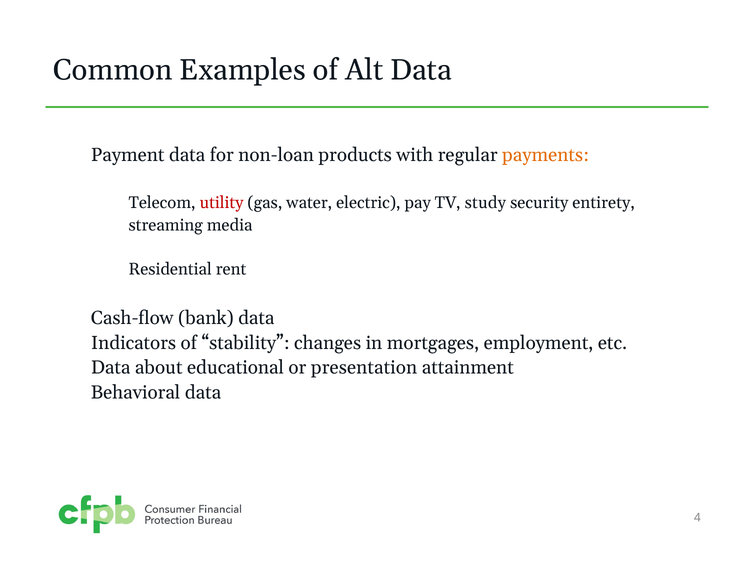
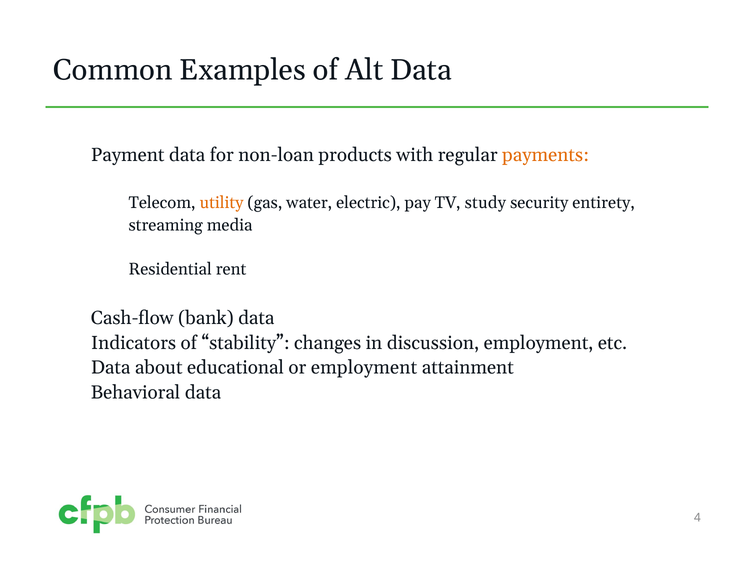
utility colour: red -> orange (222, 203)
mortgages: mortgages -> discussion (433, 343)
or presentation: presentation -> employment (364, 367)
